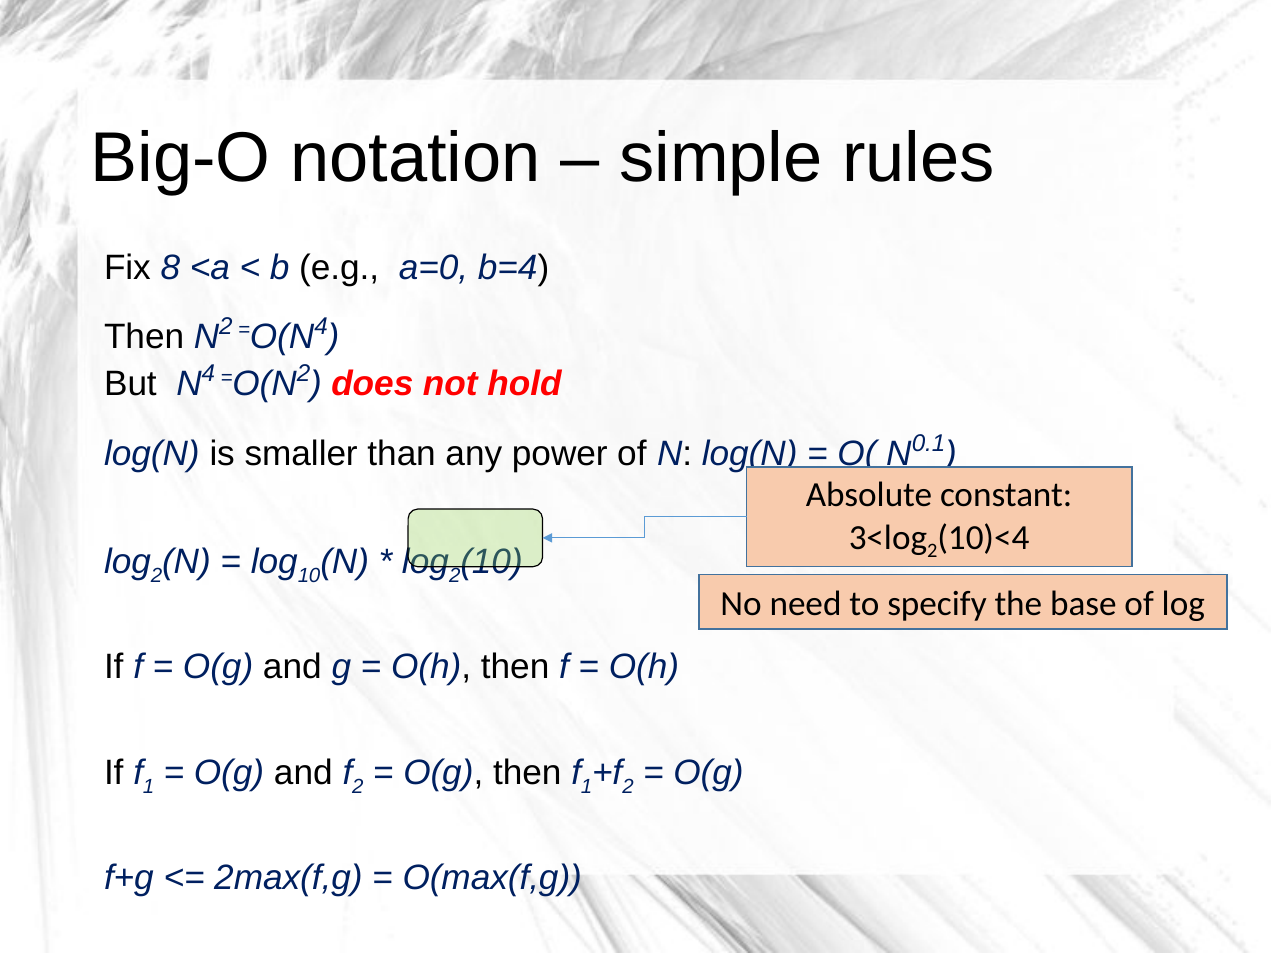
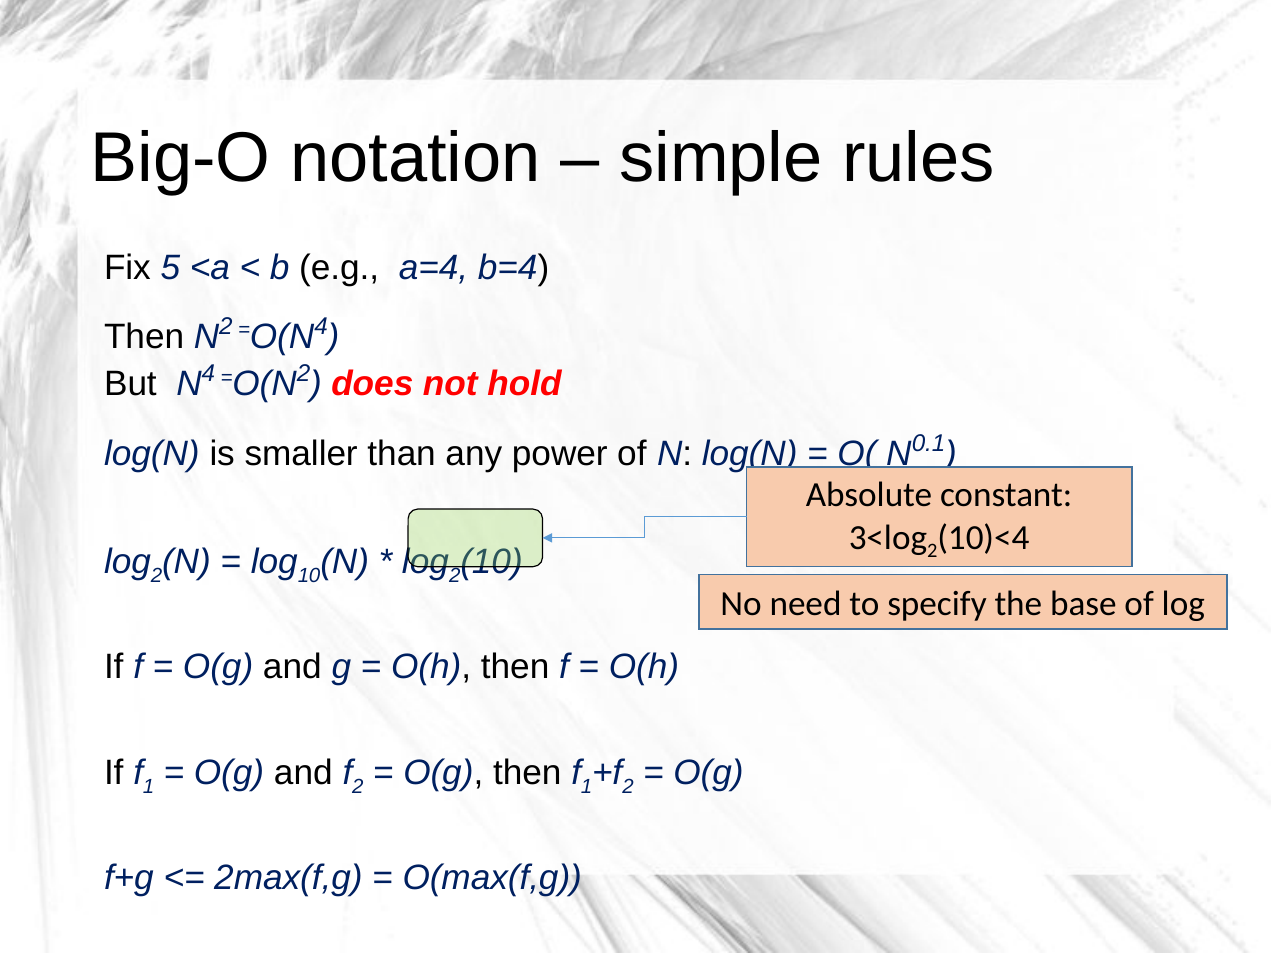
8: 8 -> 5 (170, 268)
a=0: a=0 -> a=4 (434, 268)
